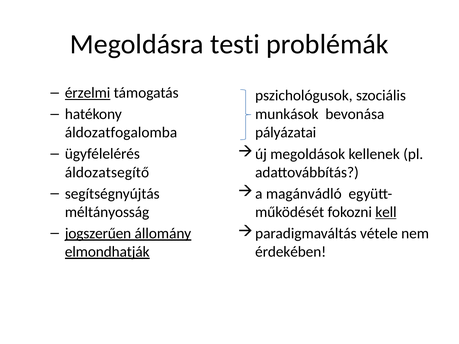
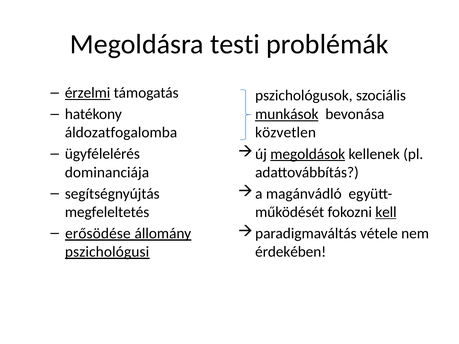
munkások underline: none -> present (287, 114)
pályázatai: pályázatai -> közvetlen (286, 133)
megoldások underline: none -> present (308, 154)
áldozatsegítő: áldozatsegítő -> dominanciája (107, 172)
méltányosság: méltányosság -> megfeleltetés (107, 212)
jogszerűen: jogszerűen -> erősödése (98, 234)
elmondhatják: elmondhatják -> pszichológusi (107, 252)
